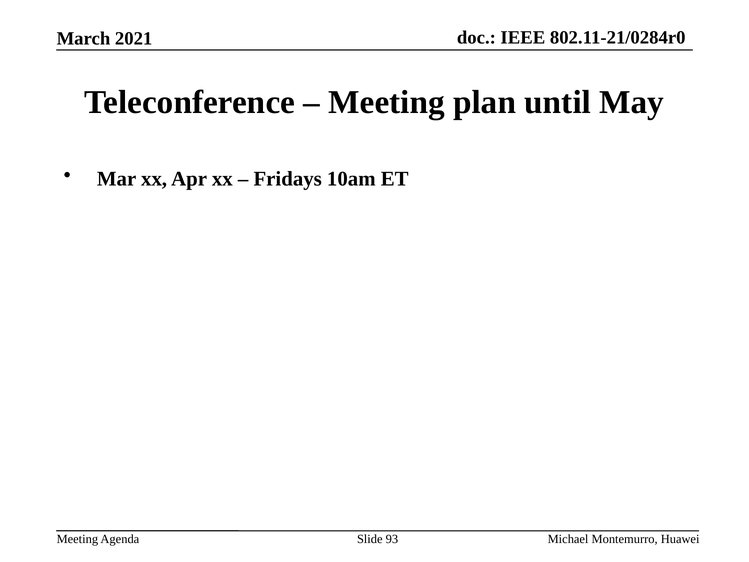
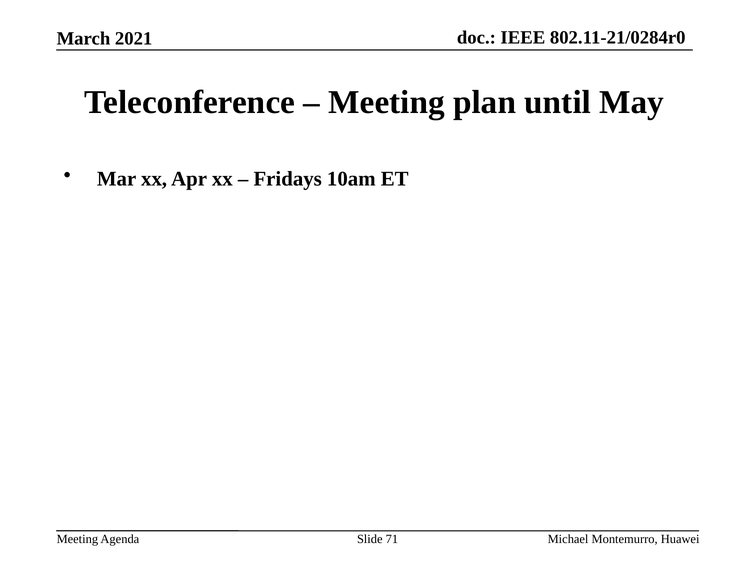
93: 93 -> 71 (392, 539)
